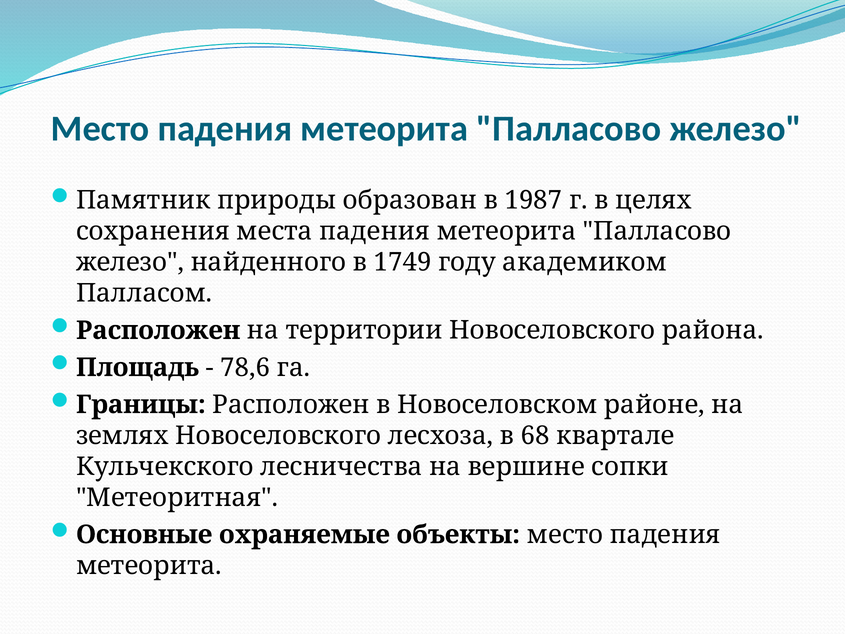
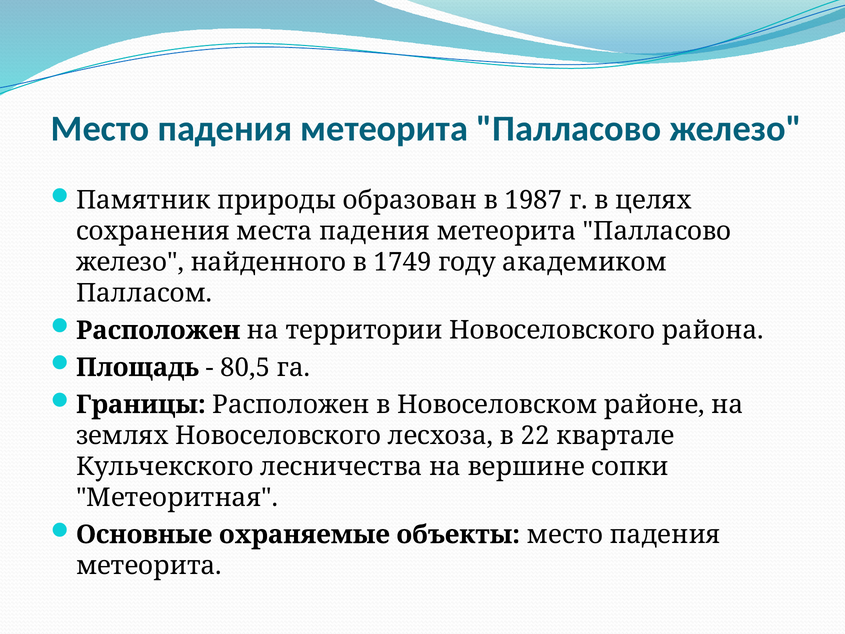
78,6: 78,6 -> 80,5 (245, 367)
68: 68 -> 22 (535, 435)
